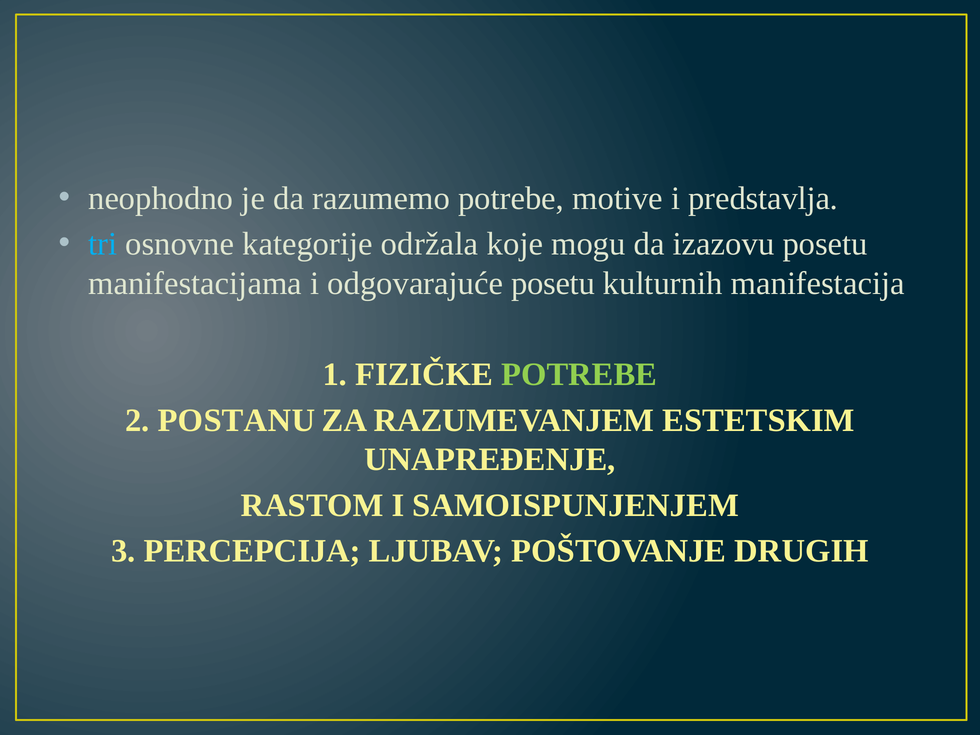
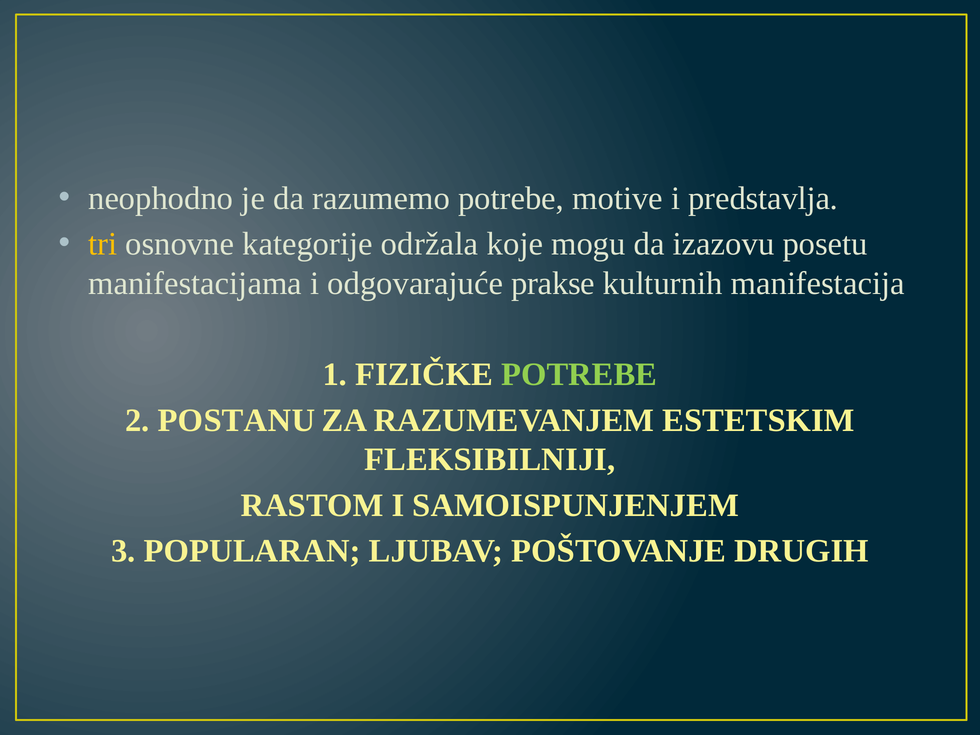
tri colour: light blue -> yellow (103, 244)
odgovarajuće posetu: posetu -> prakse (553, 283)
UNAPREĐENJE: UNAPREĐENJE -> FLEKSIBILNIJI (490, 460)
PERCEPCIJA: PERCEPCIJA -> POPULARAN (252, 551)
